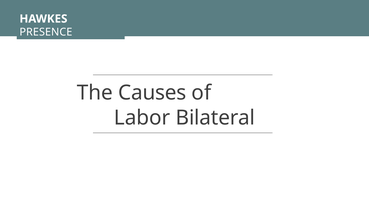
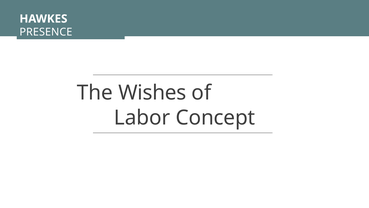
Causes: Causes -> Wishes (152, 92)
Bilateral: Bilateral -> Concept (215, 117)
